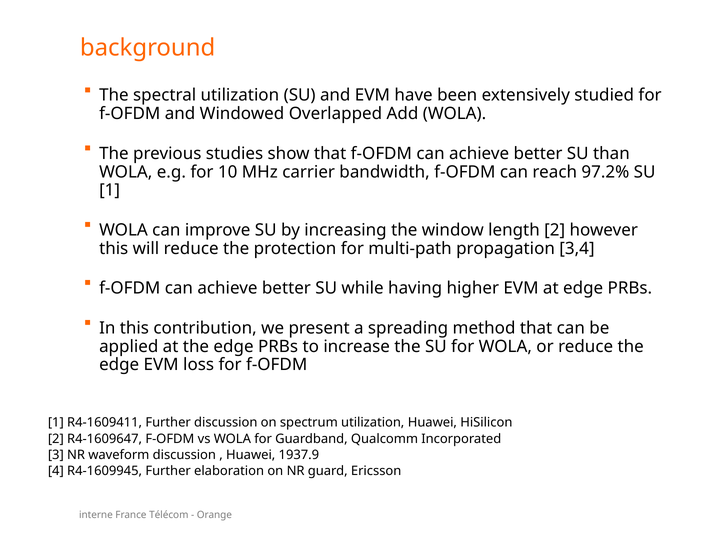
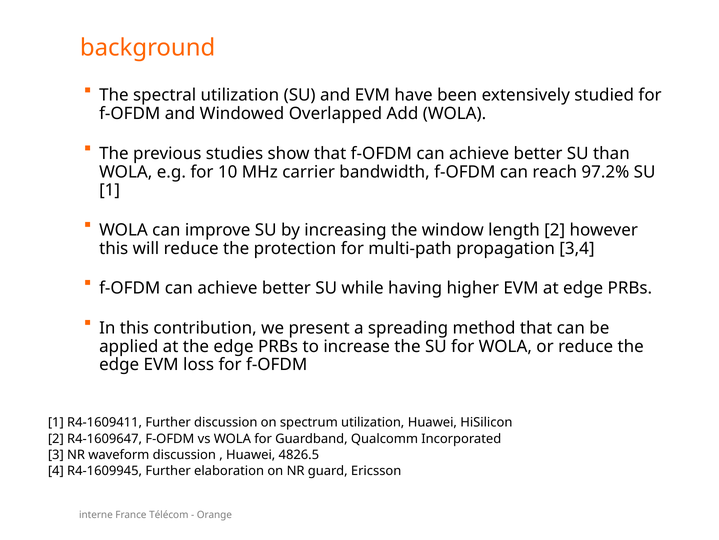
1937.9: 1937.9 -> 4826.5 (299, 454)
